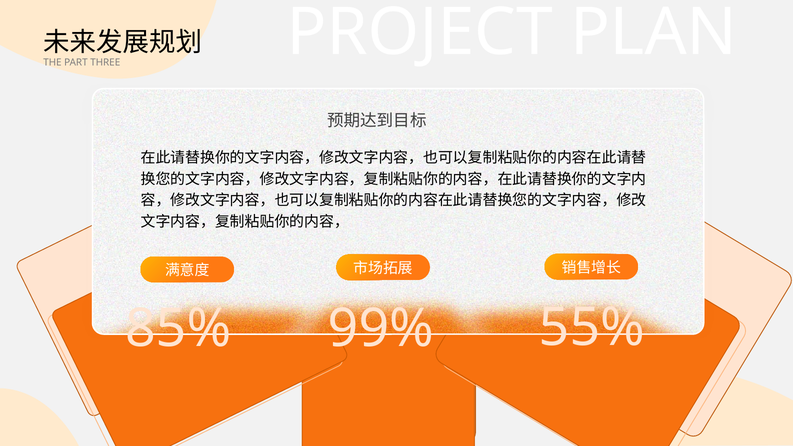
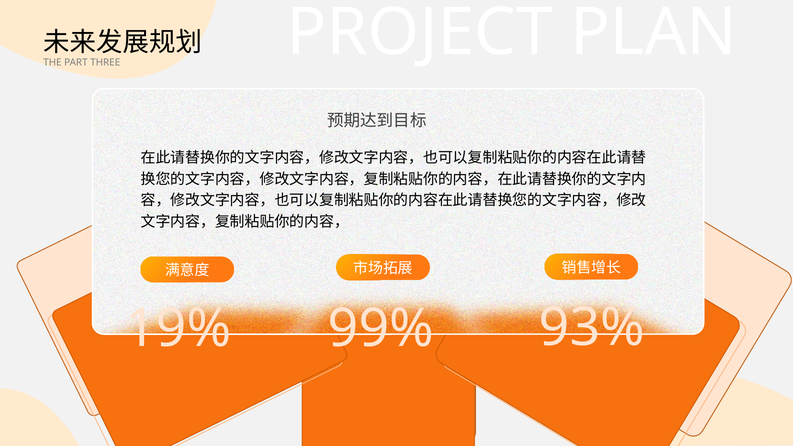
55%: 55% -> 93% (592, 328)
85%: 85% -> 19% (178, 328)
